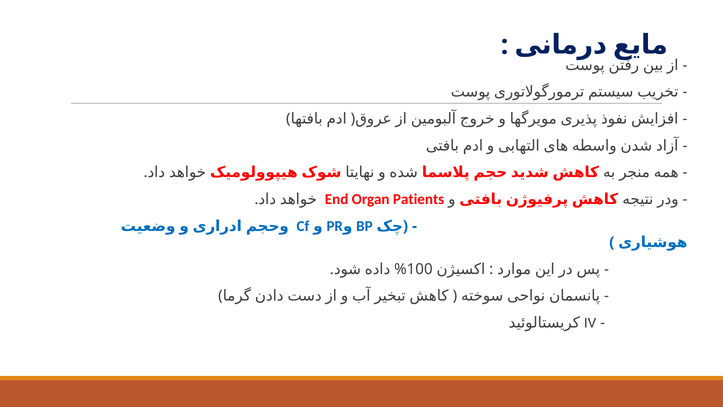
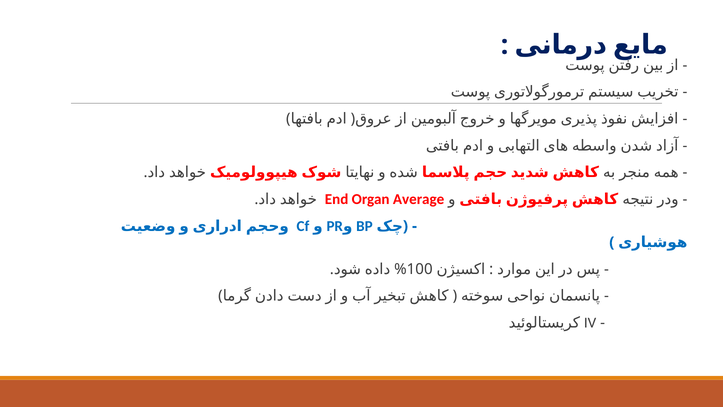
Patients: Patients -> Average (419, 199)
